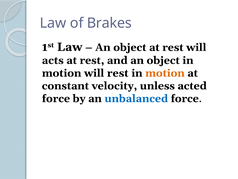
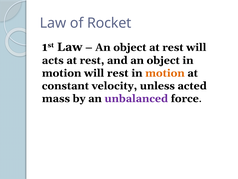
Brakes: Brakes -> Rocket (109, 23)
force: force -> mass (56, 98)
unbalanced colour: blue -> purple (136, 98)
